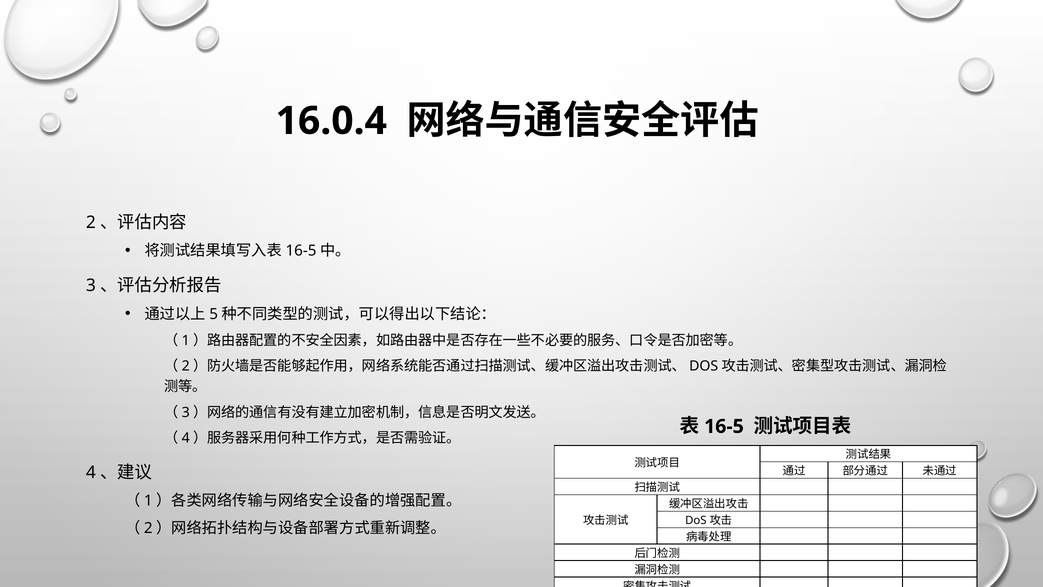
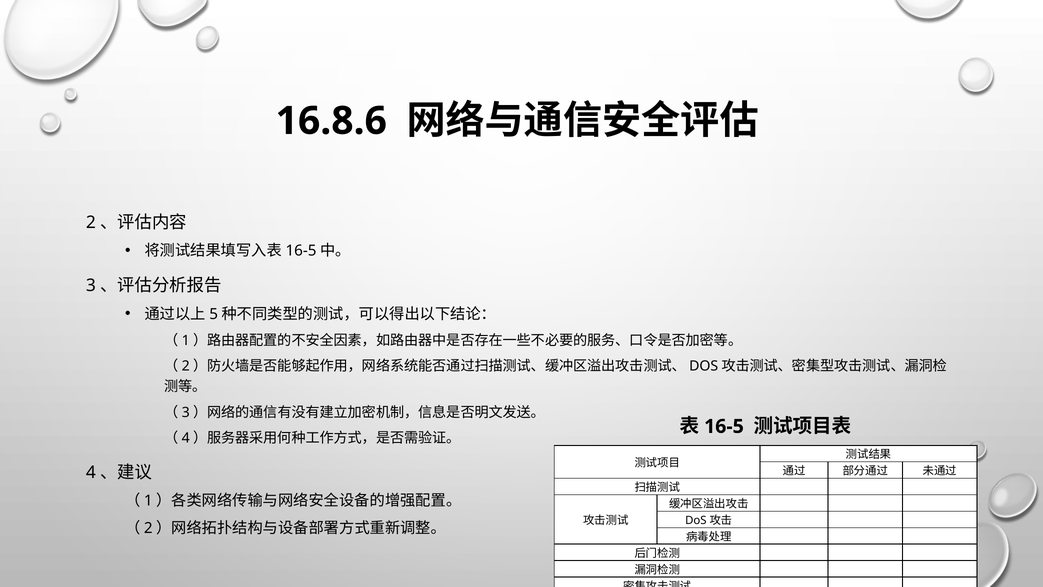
16.0.4: 16.0.4 -> 16.8.6 (331, 121)
